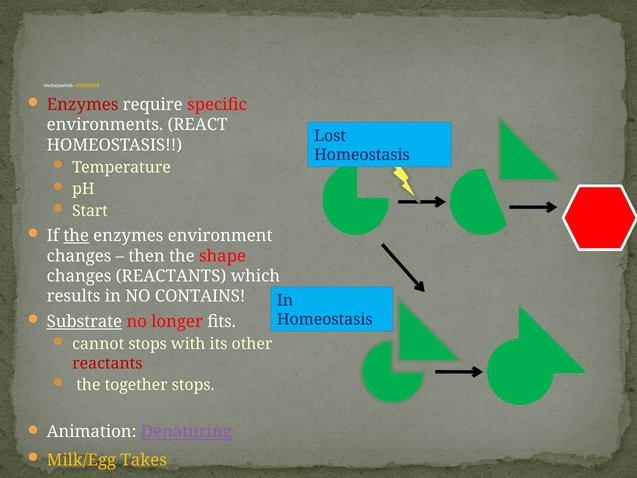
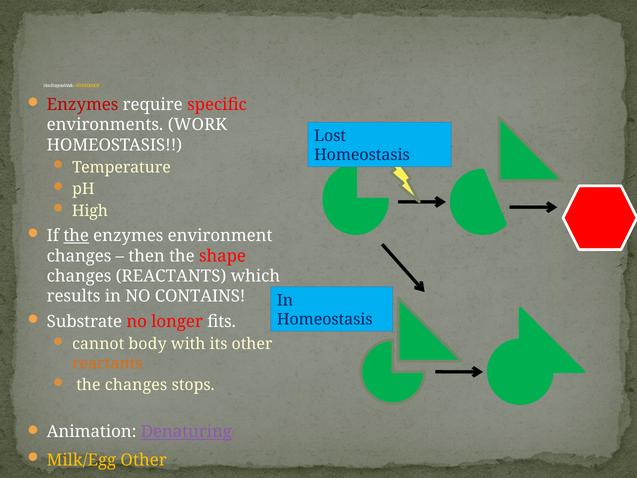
environments REACT: REACT -> WORK (197, 125)
Start: Start -> High (90, 211)
Substrate underline: present -> none (84, 322)
cannot stops: stops -> body (148, 344)
reactants colour: red -> orange (107, 363)
the together: together -> changes (136, 385)
Milk/Egg Takes: Takes -> Other (144, 460)
